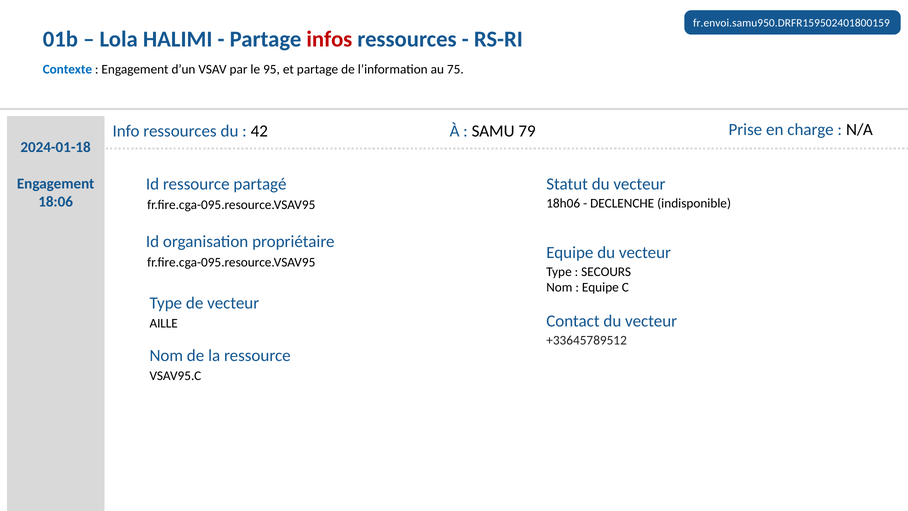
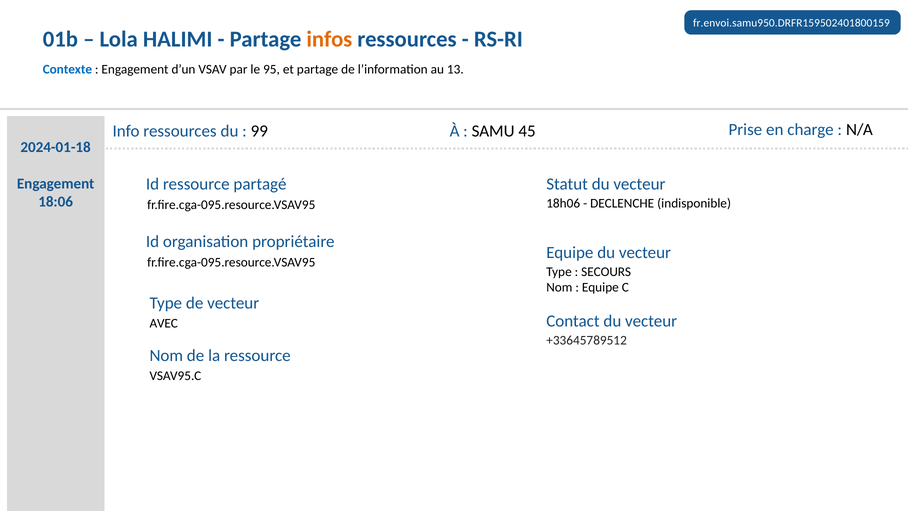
infos colour: red -> orange (329, 39)
75: 75 -> 13 (455, 70)
42: 42 -> 99 (259, 131)
79: 79 -> 45 (527, 131)
AILLE: AILLE -> AVEC (164, 323)
